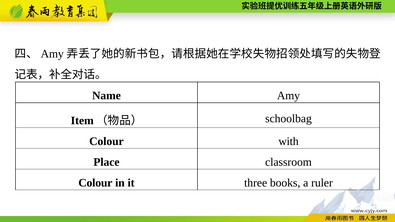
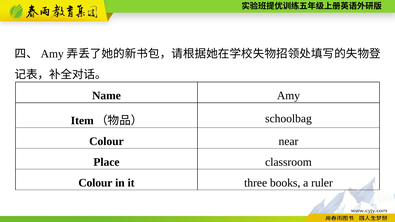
with: with -> near (288, 141)
